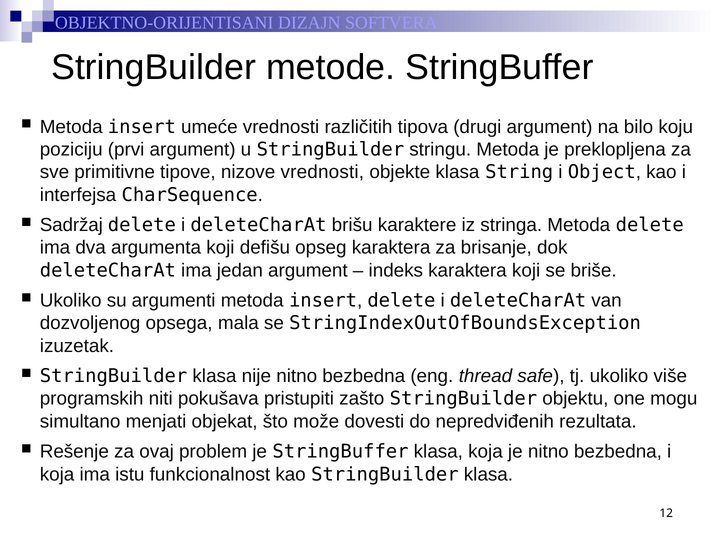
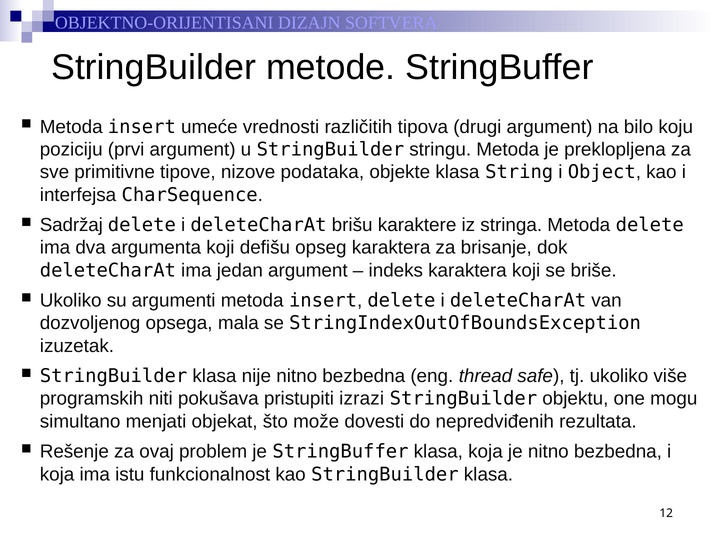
nizove vrednosti: vrednosti -> podataka (322, 172)
zašto: zašto -> izrazi (362, 399)
